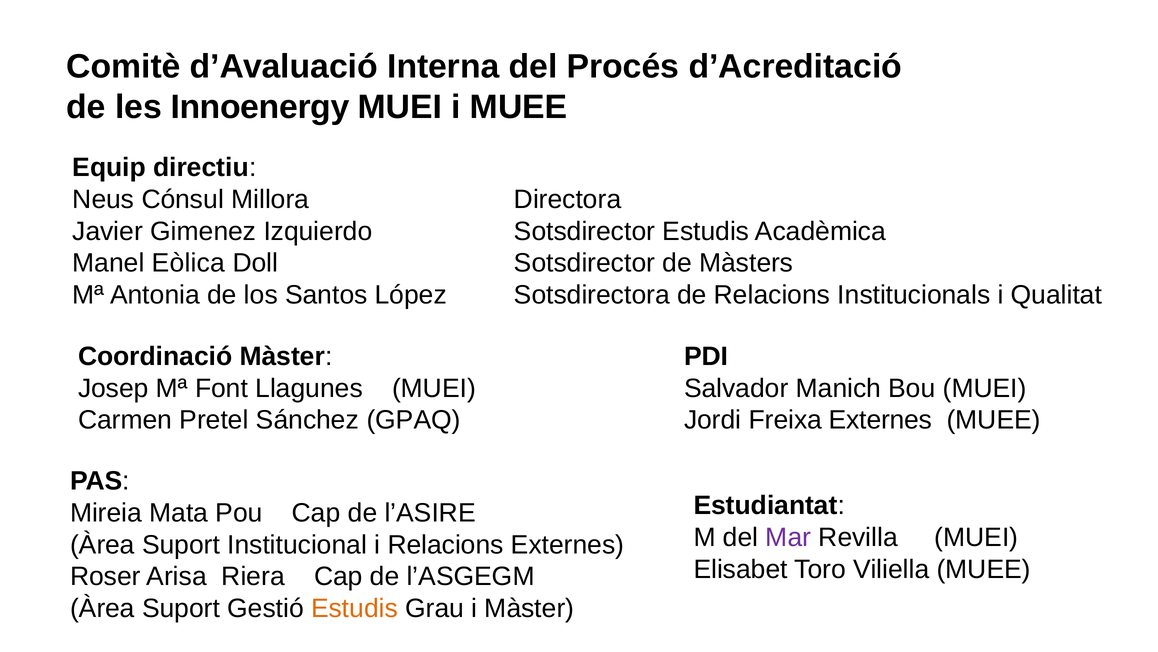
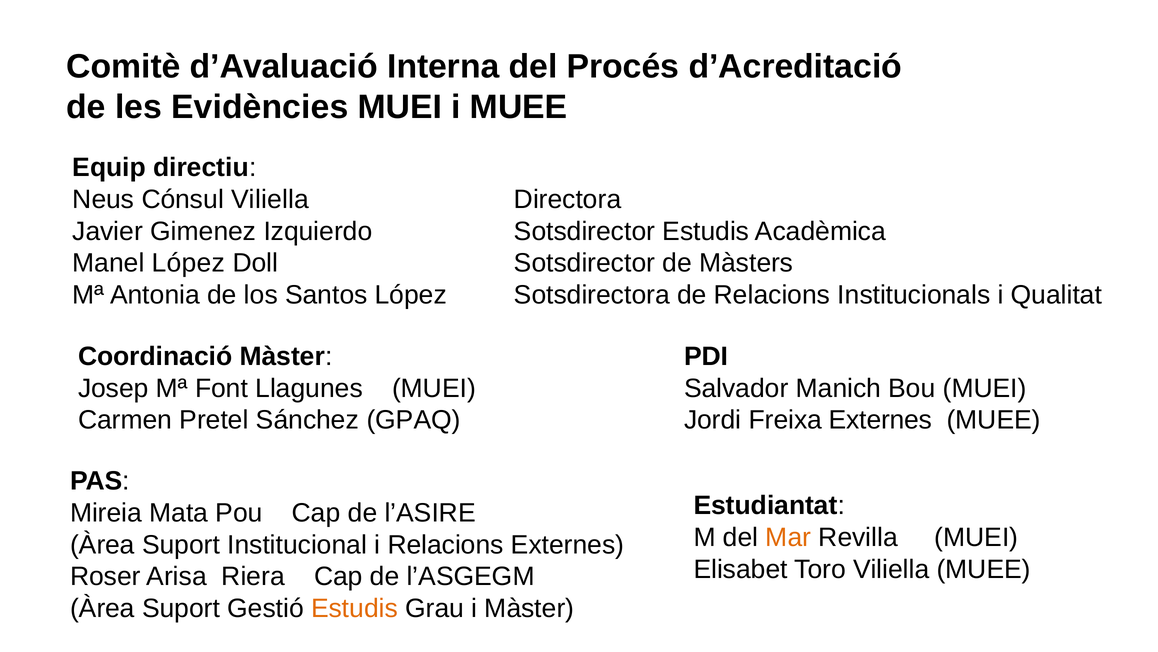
Innoenergy: Innoenergy -> Evidències (260, 107)
Cónsul Millora: Millora -> Viliella (270, 199)
Manel Eòlica: Eòlica -> López (188, 263)
Mar colour: purple -> orange (788, 537)
